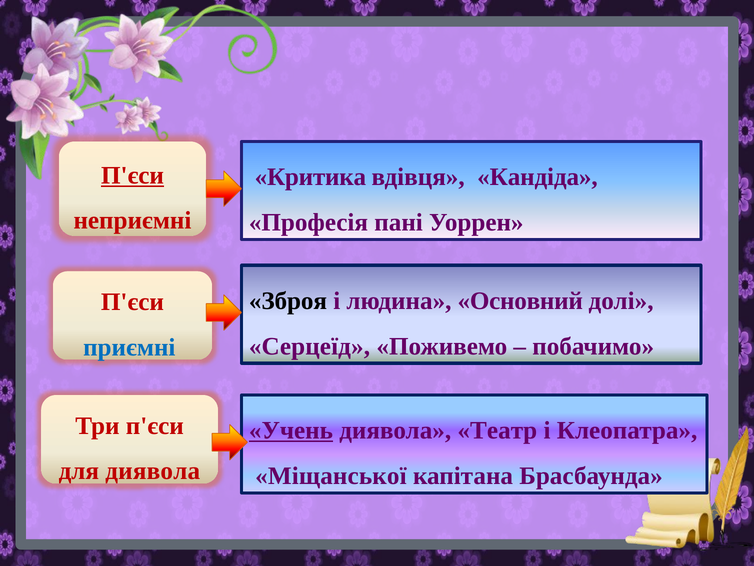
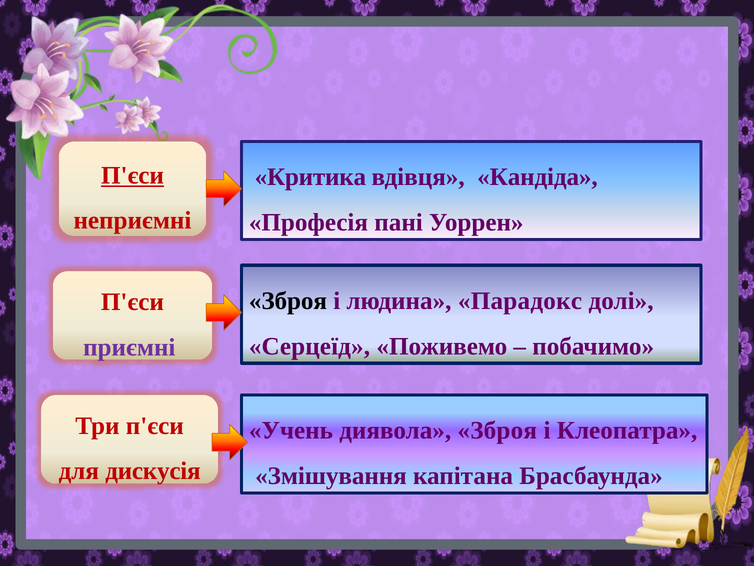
Основний: Основний -> Парадокс (520, 301)
приємні colour: blue -> purple (129, 347)
Учень underline: present -> none (291, 430)
диявола Театр: Театр -> Зброя (497, 430)
для диявола: диявола -> дискусія (153, 471)
Міщанської: Міщанської -> Змішування (331, 476)
